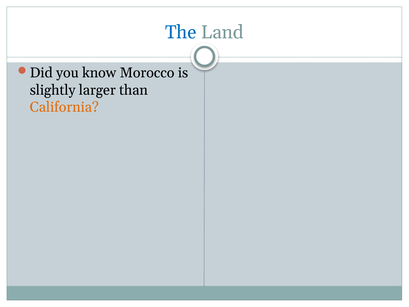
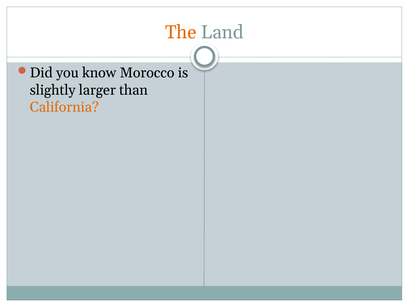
The colour: blue -> orange (181, 32)
